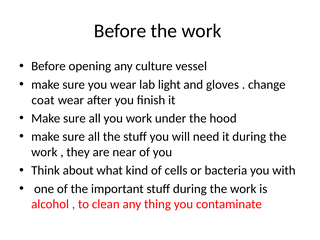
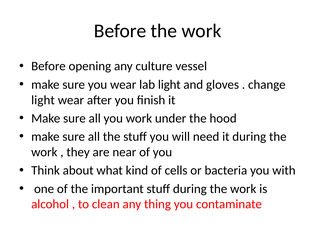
coat: coat -> light (43, 100)
